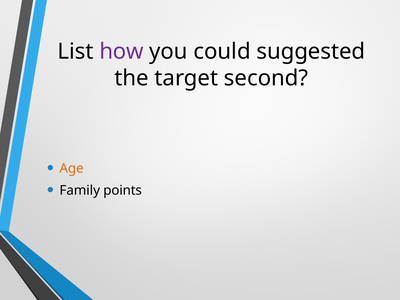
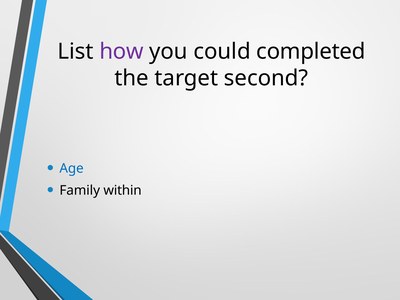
suggested: suggested -> completed (311, 52)
Age colour: orange -> blue (72, 168)
points: points -> within (123, 190)
